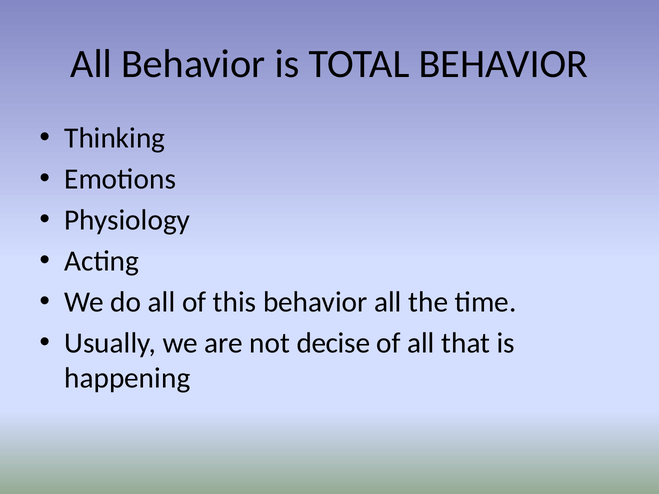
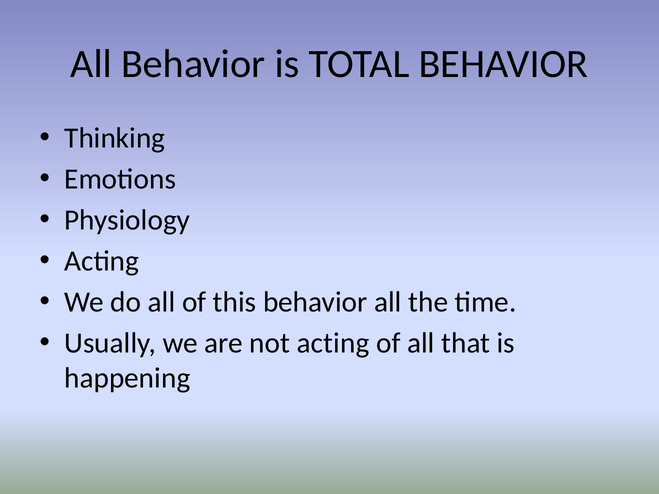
not decise: decise -> acting (333, 343)
